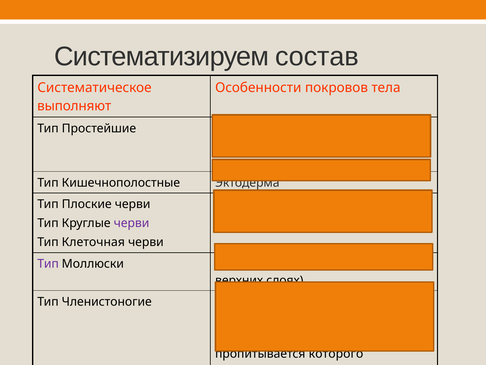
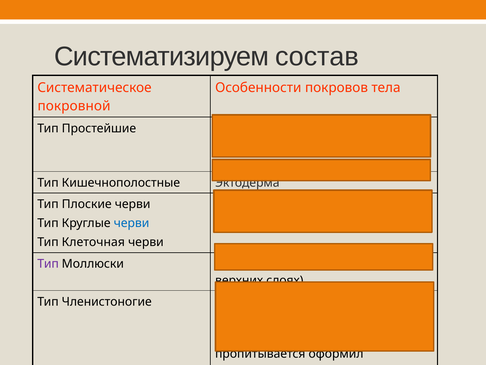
выполняют: выполняют -> покровной (74, 106)
черви colour: purple -> blue (132, 223)
которого: которого -> оформил (336, 353)
